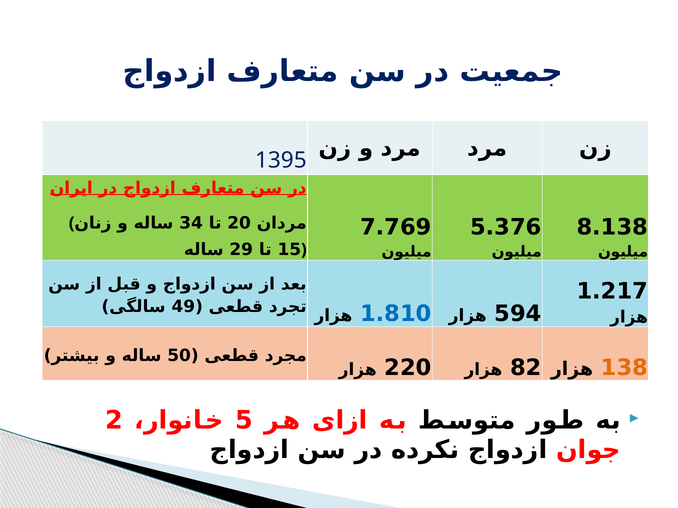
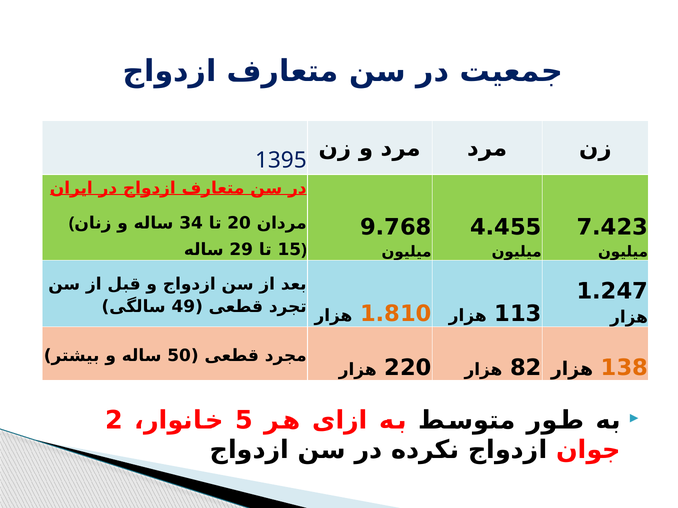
7.769: 7.769 -> 9.768 (396, 228)
5.376: 5.376 -> 4.455 (506, 228)
8.138: 8.138 -> 7.423 (612, 228)
1.217: 1.217 -> 1.247 (612, 292)
1.810 colour: blue -> orange (396, 314)
594: 594 -> 113 (518, 314)
